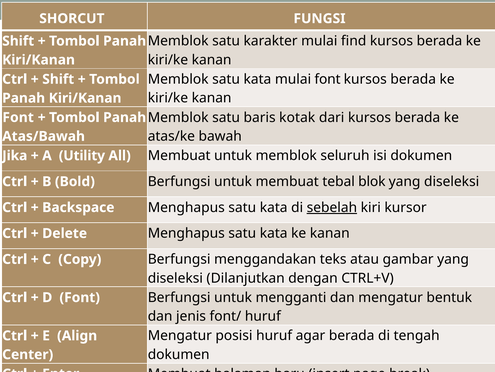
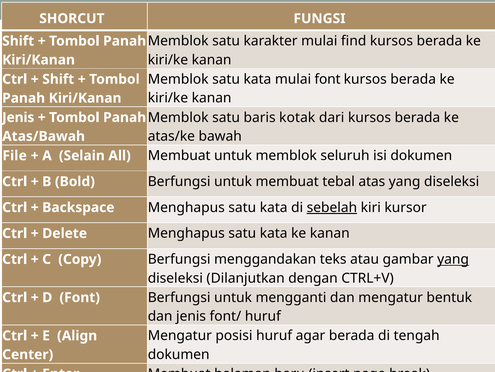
Font: Font -> Jenis (18, 117)
Jika: Jika -> File (15, 155)
Utility: Utility -> Selain (82, 155)
blok: blok -> atas (372, 181)
yang underline: none -> present (453, 259)
